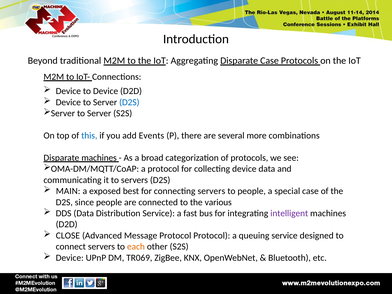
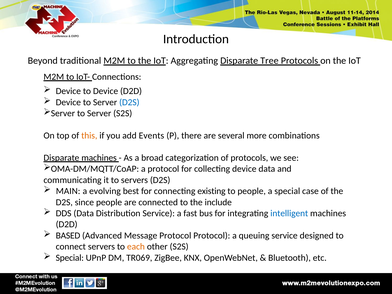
Disparate Case: Case -> Tree (269, 61)
this colour: blue -> orange (89, 136)
exposed: exposed -> evolving (105, 191)
connecting servers: servers -> existing (211, 191)
various: various -> include (218, 202)
intelligent colour: purple -> blue (289, 213)
CLOSE: CLOSE -> BASED (68, 236)
Device: Device -> Special (70, 258)
